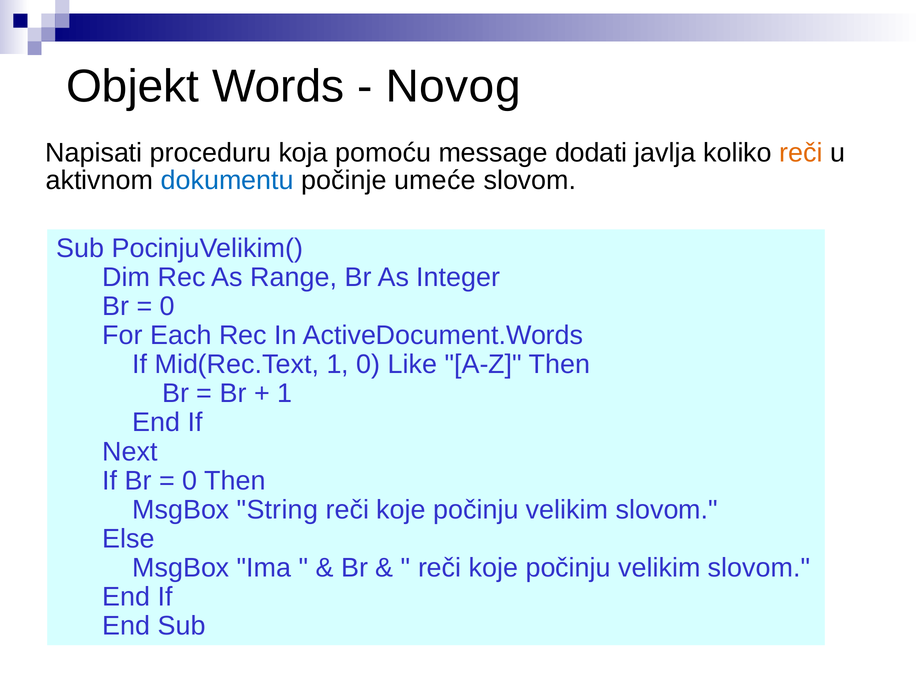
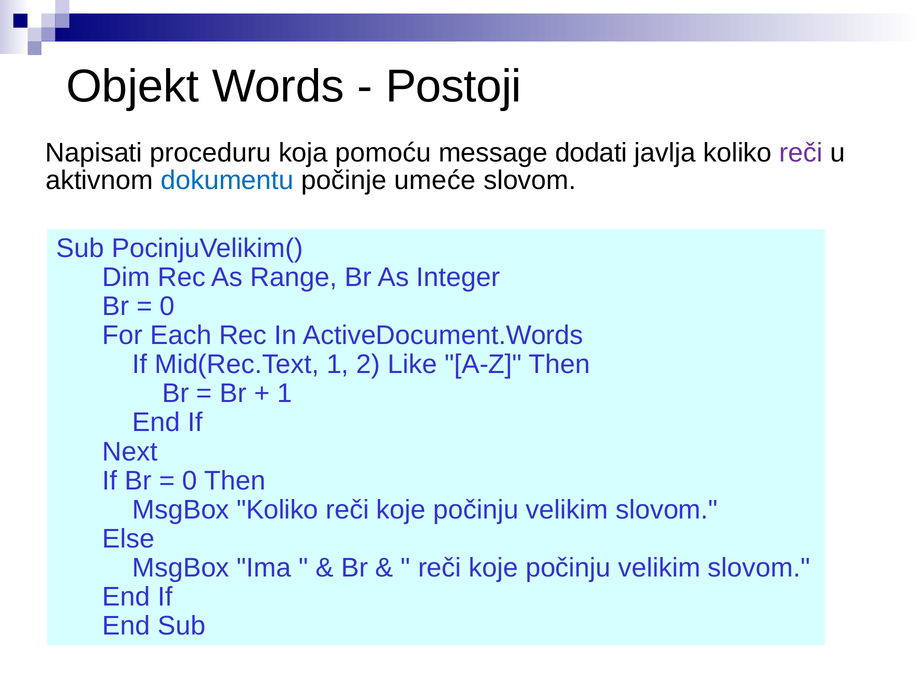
Novog: Novog -> Postoji (454, 87)
reči colour: orange -> purple (801, 153)
1 0: 0 -> 2 (368, 365)
MsgBox String: String -> Koliko (278, 510)
